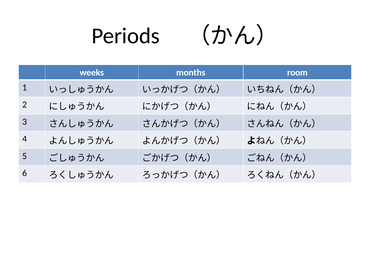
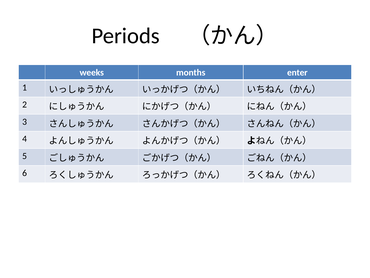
room: room -> enter (297, 72)
